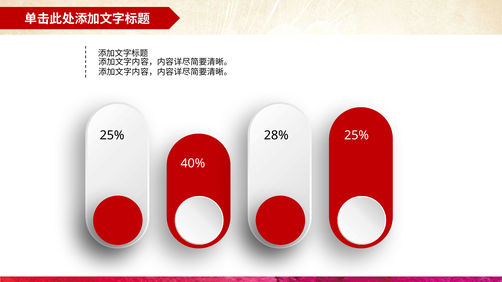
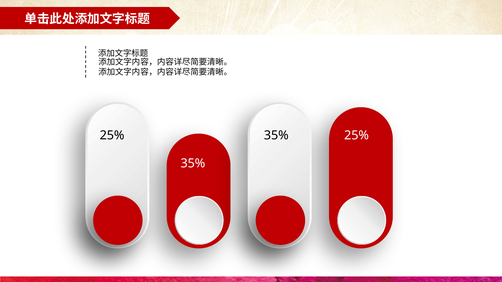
28%: 28% -> 35% (276, 136)
40%: 40% -> 35% (193, 164)
